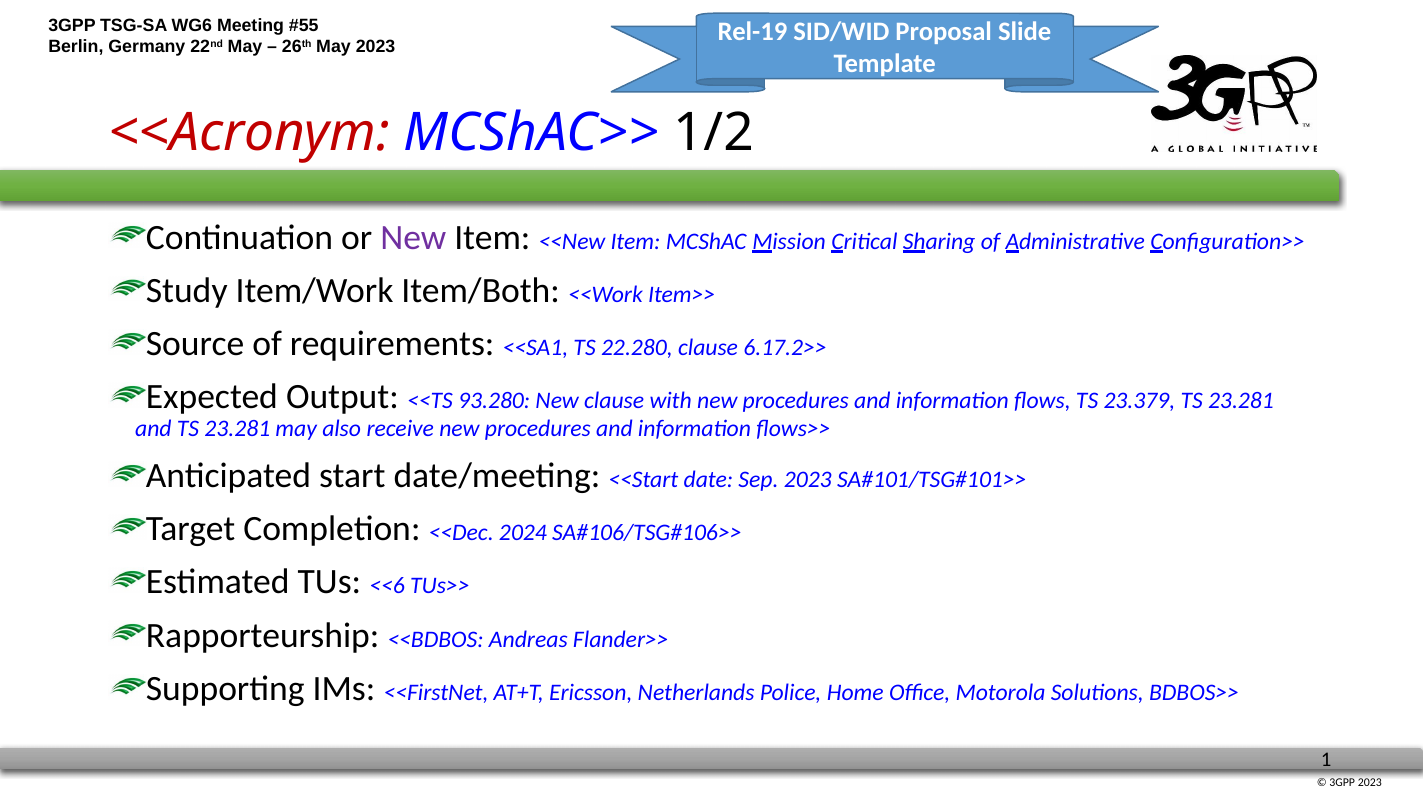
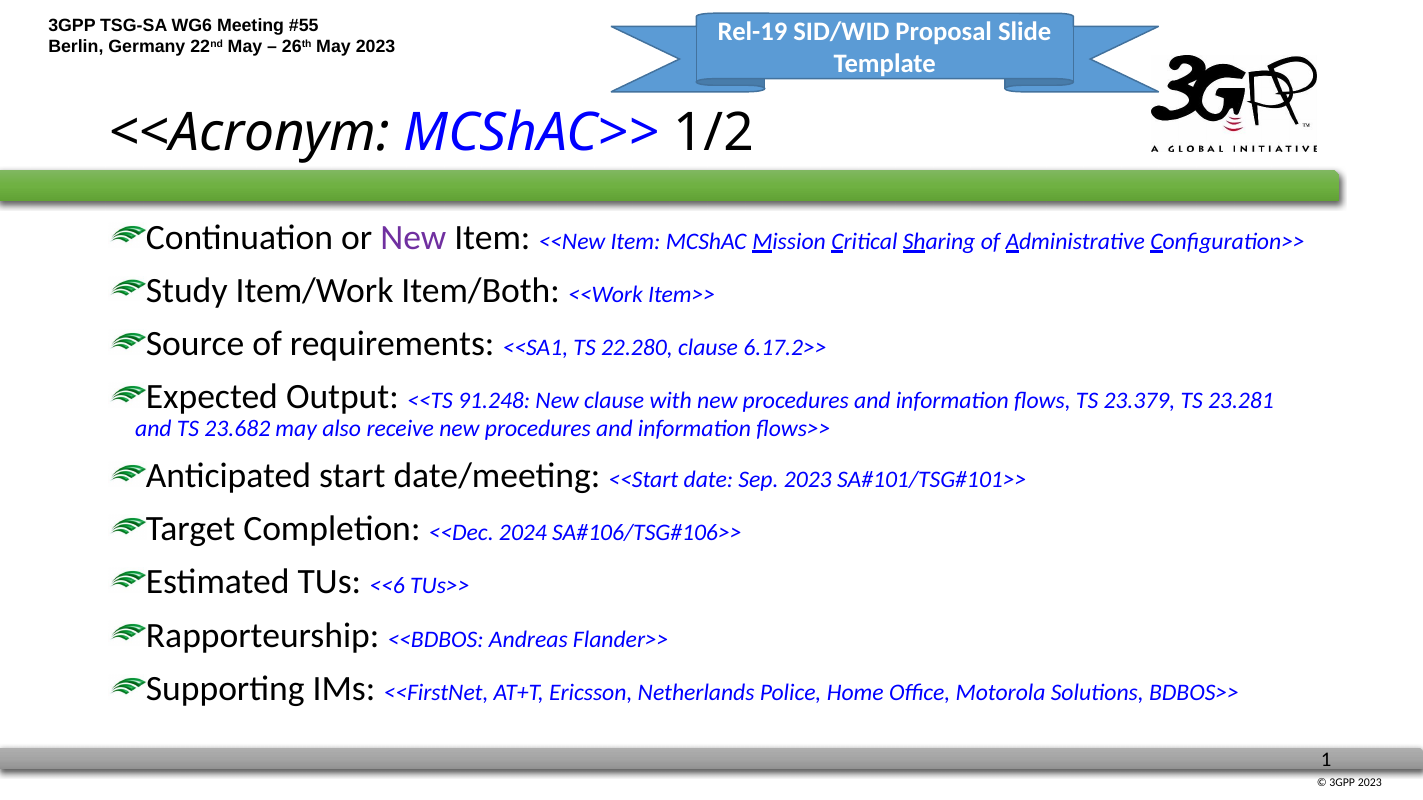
<<Acronym colour: red -> black (249, 132)
93.280: 93.280 -> 91.248 (494, 401)
and TS 23.281: 23.281 -> 23.682 (237, 429)
